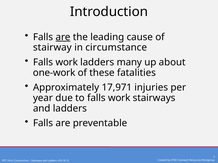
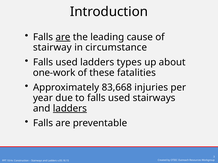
work: work -> used (67, 62)
many: many -> types (129, 62)
17,971: 17,971 -> 83,668 (117, 88)
to falls work: work -> used (119, 98)
ladders underline: none -> present (70, 109)
